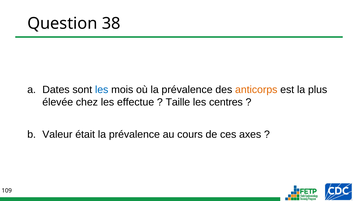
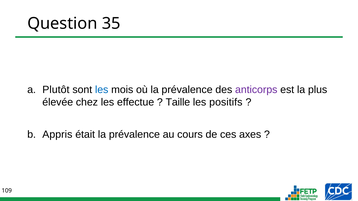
38: 38 -> 35 (111, 24)
Dates: Dates -> Plutôt (56, 90)
anticorps colour: orange -> purple (256, 90)
centres: centres -> positifs (226, 102)
Valeur: Valeur -> Appris (57, 135)
